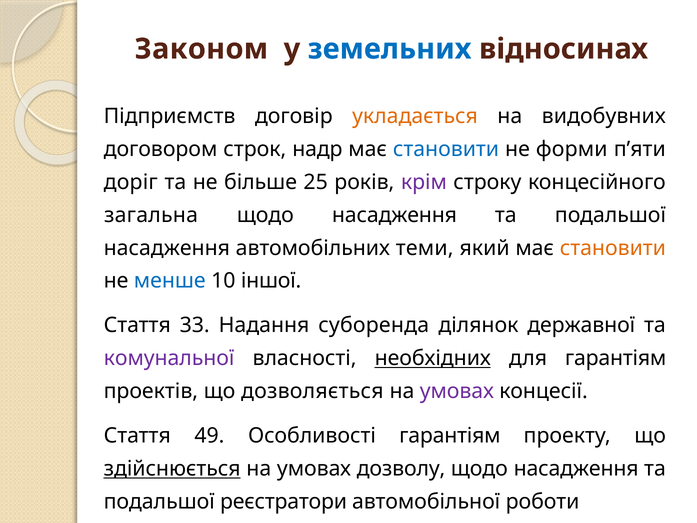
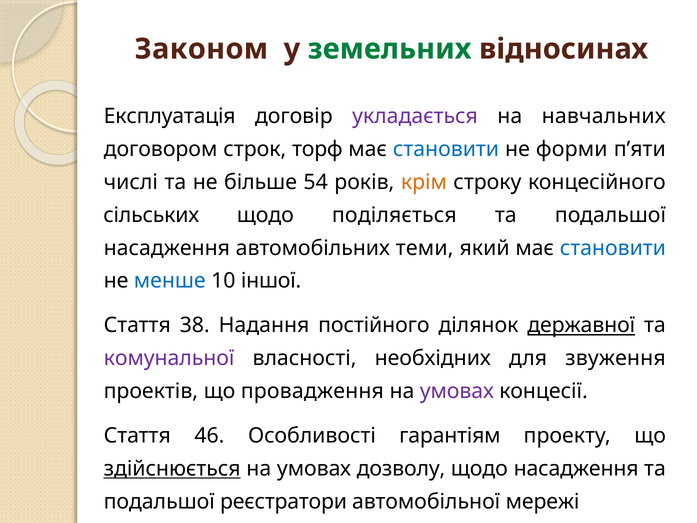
земельних colour: blue -> green (390, 49)
Підприємств: Підприємств -> Експлуатація (170, 116)
укладається colour: orange -> purple (415, 116)
видобувних: видобувних -> навчальних (604, 116)
надр: надр -> торф (317, 149)
доріг: доріг -> числі (131, 182)
25: 25 -> 54 (316, 182)
крім colour: purple -> orange (424, 182)
загальна: загальна -> сільських (151, 215)
насадження: насадження -> поділяється (394, 215)
становити colour: orange -> blue (613, 248)
33: 33 -> 38 (195, 325)
суборенда: суборенда -> постійного (374, 325)
державної underline: none -> present (581, 325)
необхідних underline: present -> none (433, 358)
для гарантіям: гарантіям -> звуження (615, 358)
дозволяється: дозволяється -> провадження (312, 391)
49: 49 -> 46 (209, 436)
роботи: роботи -> мережі (543, 501)
